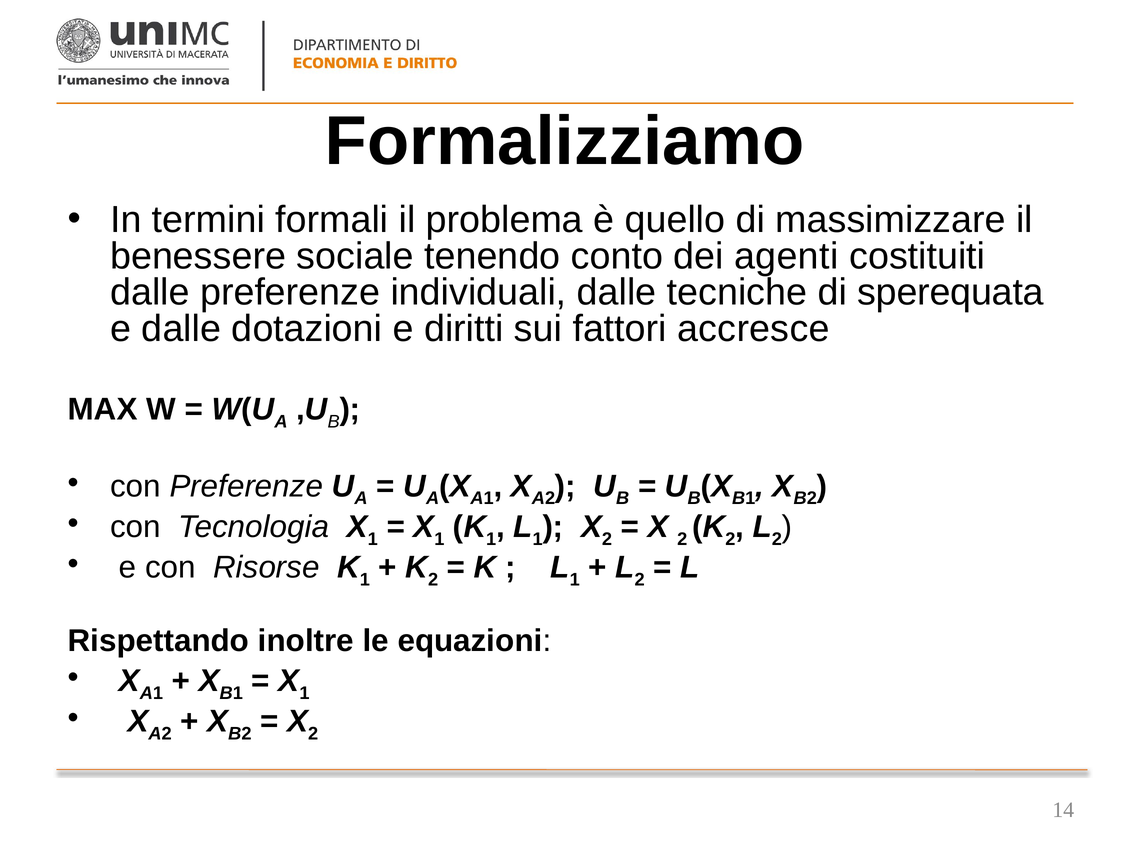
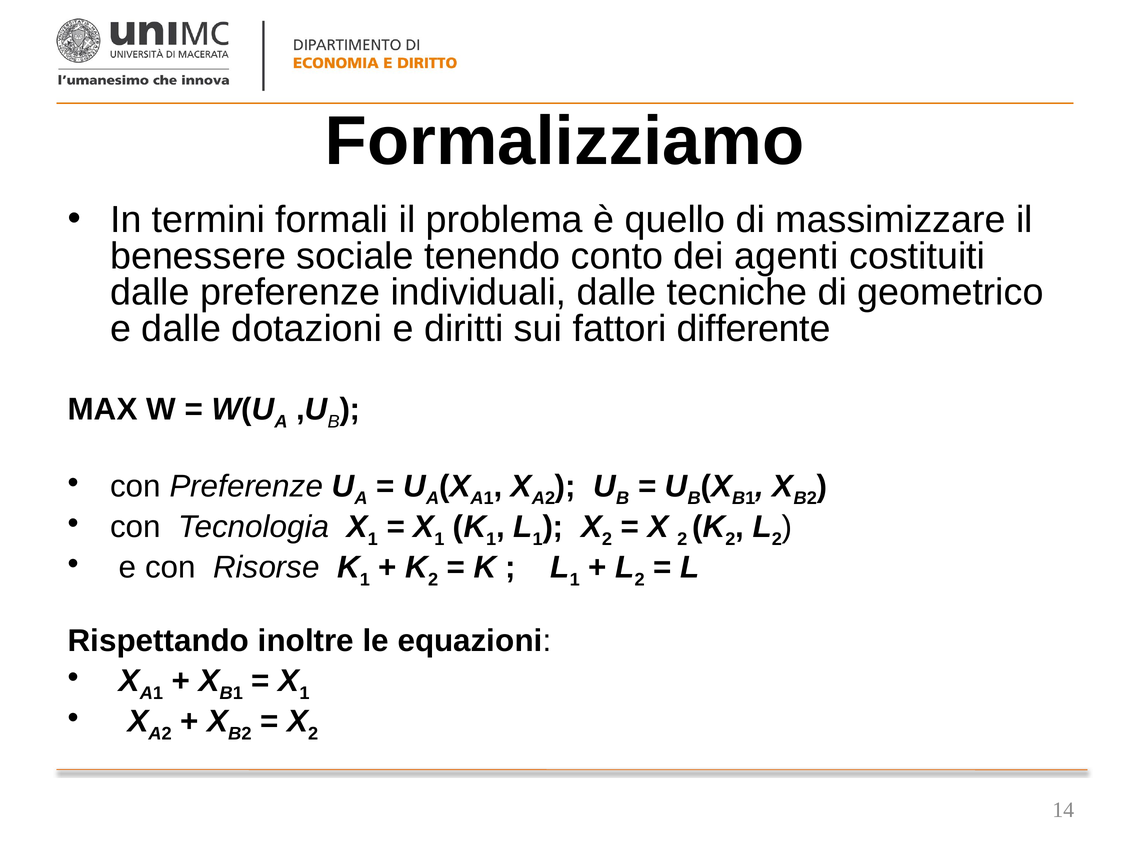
sperequata: sperequata -> geometrico (951, 292)
accresce: accresce -> differente (754, 328)
